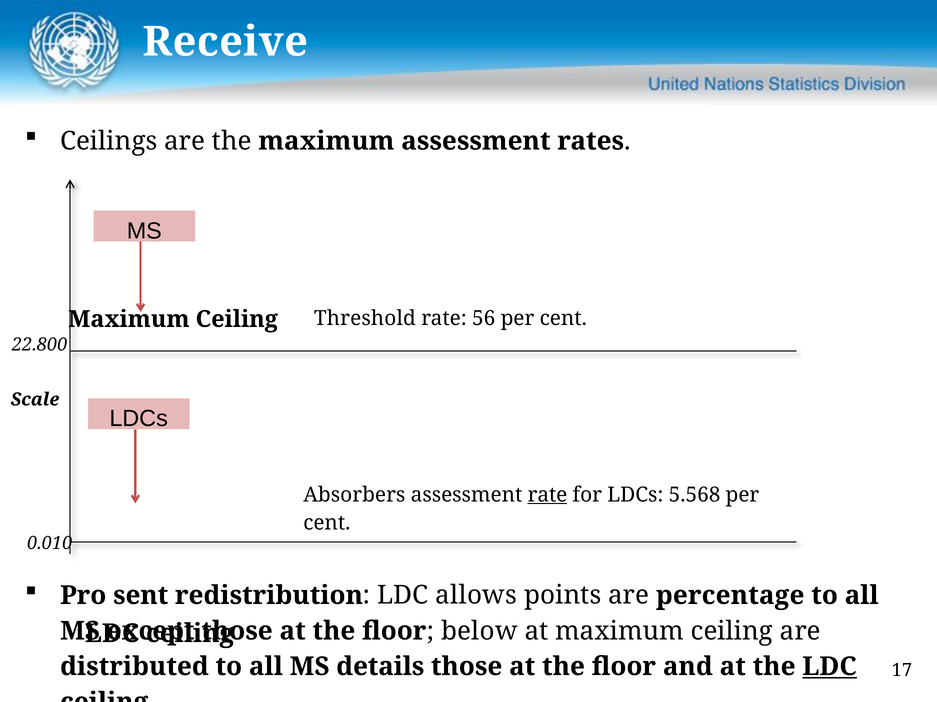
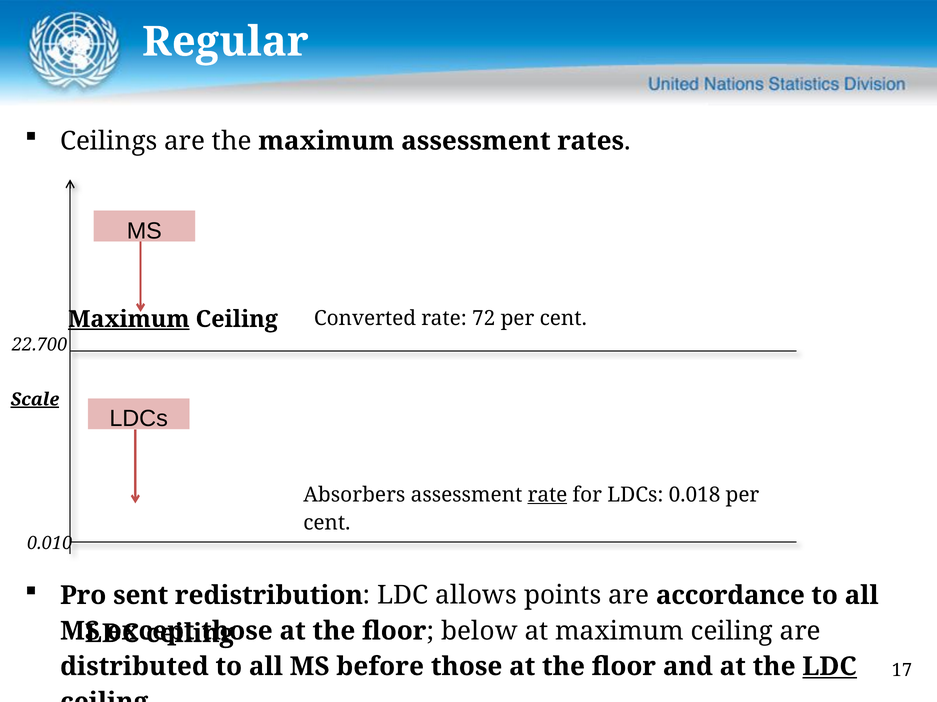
Receive: Receive -> Regular (225, 42)
Threshold: Threshold -> Converted (365, 319)
56: 56 -> 72 (484, 319)
Maximum underline: none -> present (129, 320)
22.800: 22.800 -> 22.700 (40, 345)
Scale underline: none -> present (35, 400)
5.568: 5.568 -> 0.018 (695, 495)
percentage: percentage -> accordance (730, 596)
details: details -> before (380, 667)
